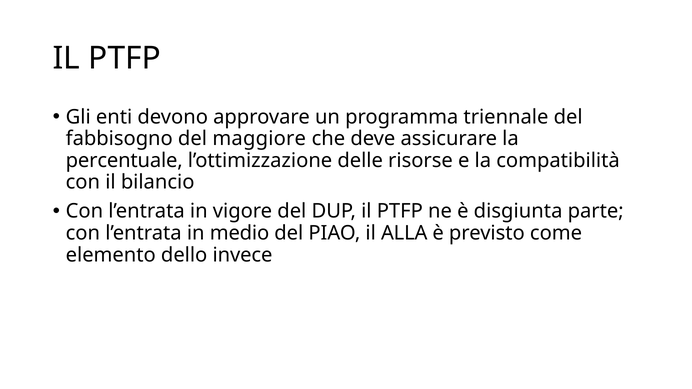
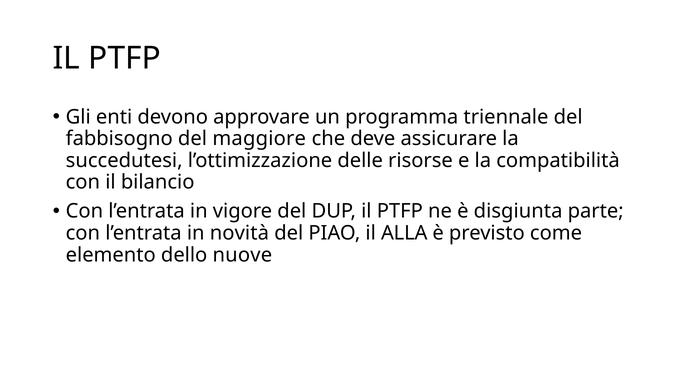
percentuale: percentuale -> succedutesi (124, 161)
medio: medio -> novità (239, 233)
invece: invece -> nuove (242, 255)
